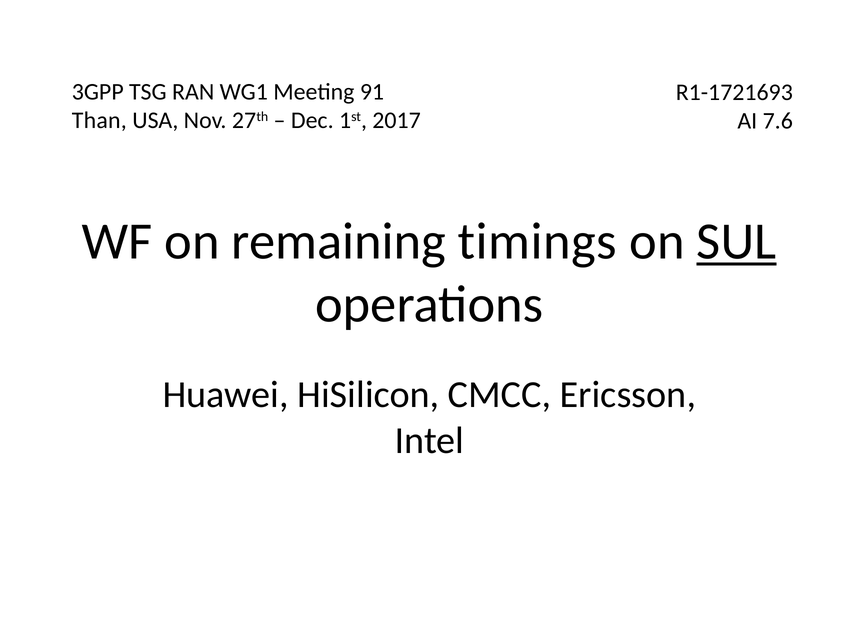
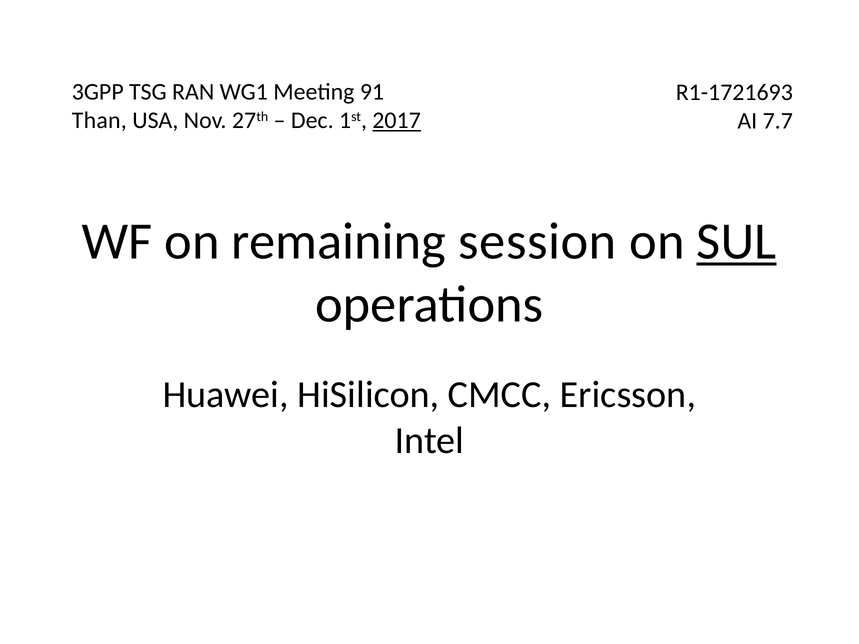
2017 underline: none -> present (397, 121)
7.6: 7.6 -> 7.7 (778, 121)
timings: timings -> session (537, 241)
